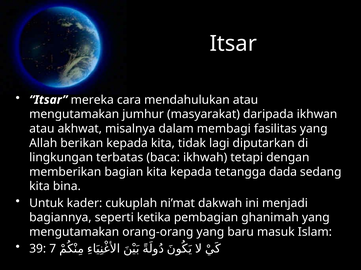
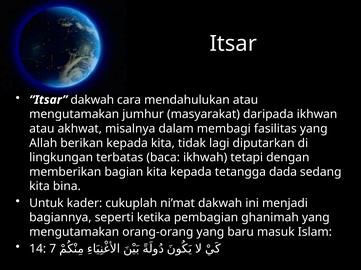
Itsar mereka: mereka -> dakwah (92, 100)
39: 39 -> 14 (38, 249)
